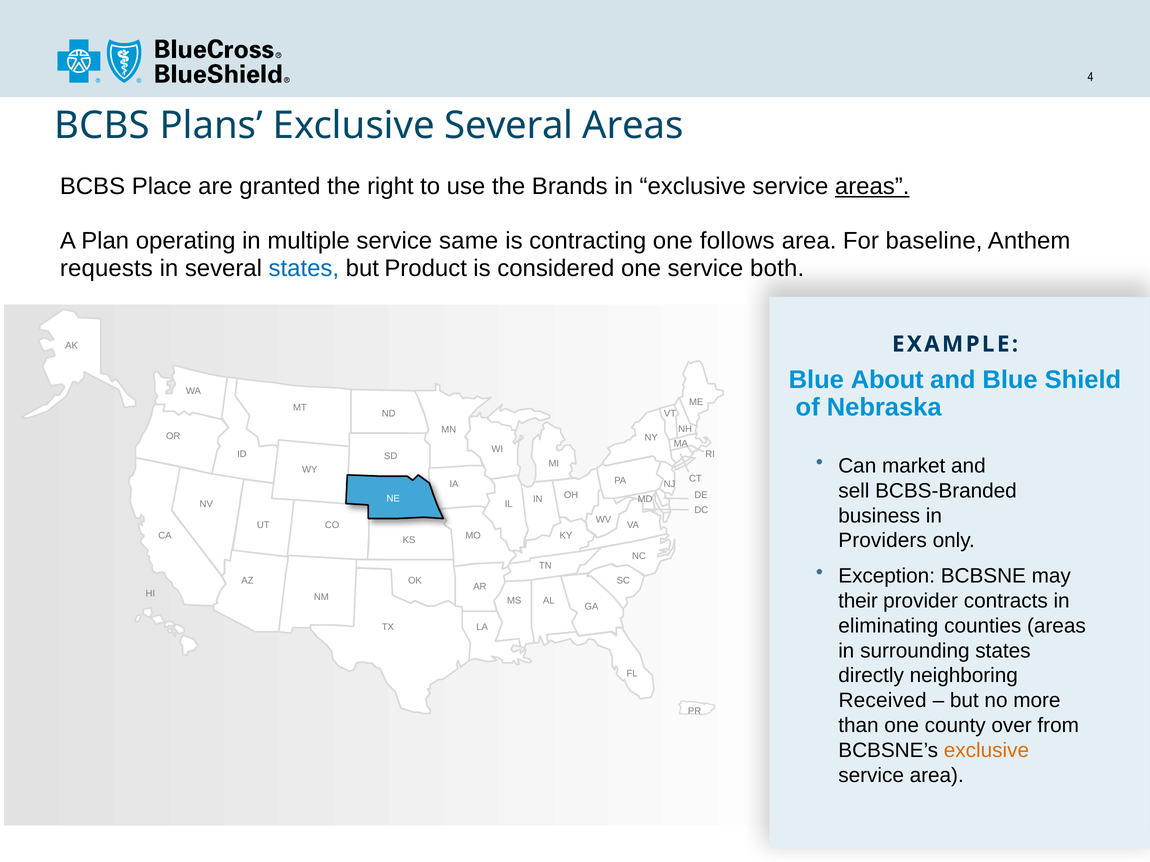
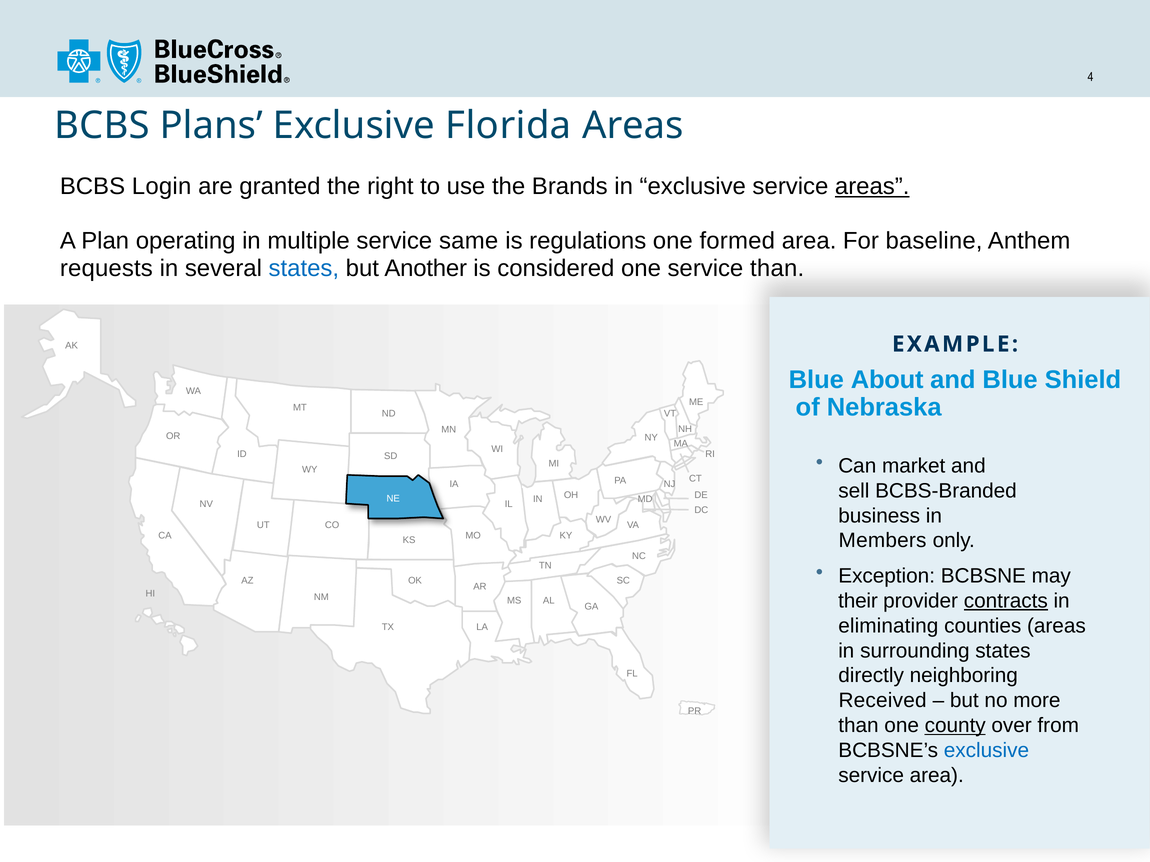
Exclusive Several: Several -> Florida (508, 126)
Place: Place -> Login (162, 186)
contracting: contracting -> regulations (588, 241)
follows: follows -> formed (737, 241)
Product: Product -> Another (426, 268)
service both: both -> than (777, 268)
Providers: Providers -> Members (883, 541)
contracts underline: none -> present (1006, 601)
county underline: none -> present (955, 726)
exclusive colour: orange -> blue (986, 751)
